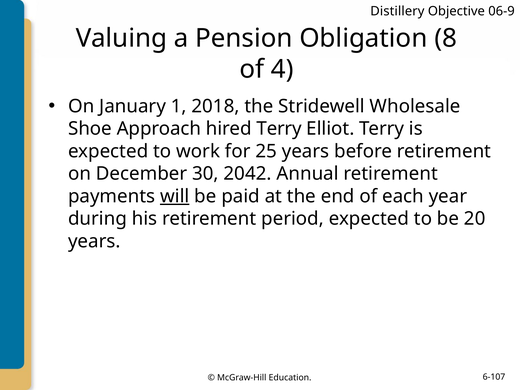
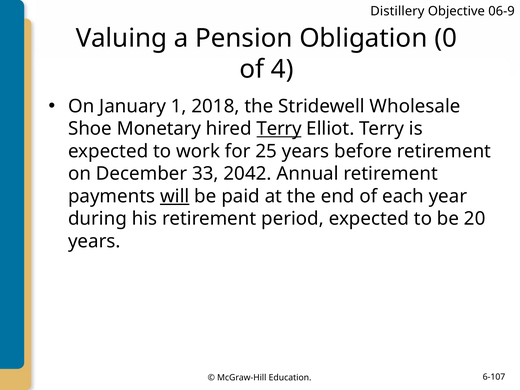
8: 8 -> 0 (446, 38)
Approach: Approach -> Monetary (159, 129)
Terry underline: none -> present (279, 129)
30: 30 -> 33 (205, 174)
